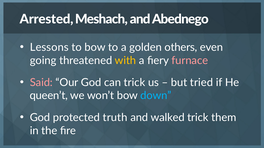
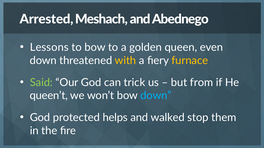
others: others -> queen (181, 48)
going: going -> down (43, 61)
furnace colour: pink -> yellow (190, 61)
Said colour: pink -> light green (41, 83)
tried: tried -> from (202, 83)
truth: truth -> helps (115, 118)
walked trick: trick -> stop (198, 118)
